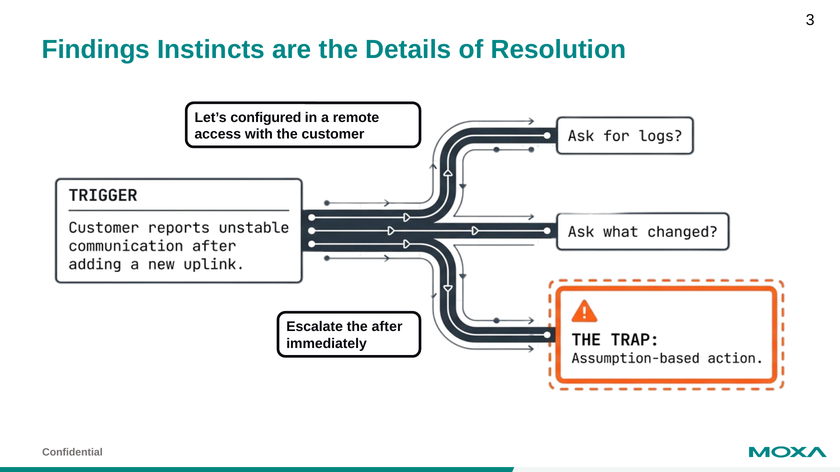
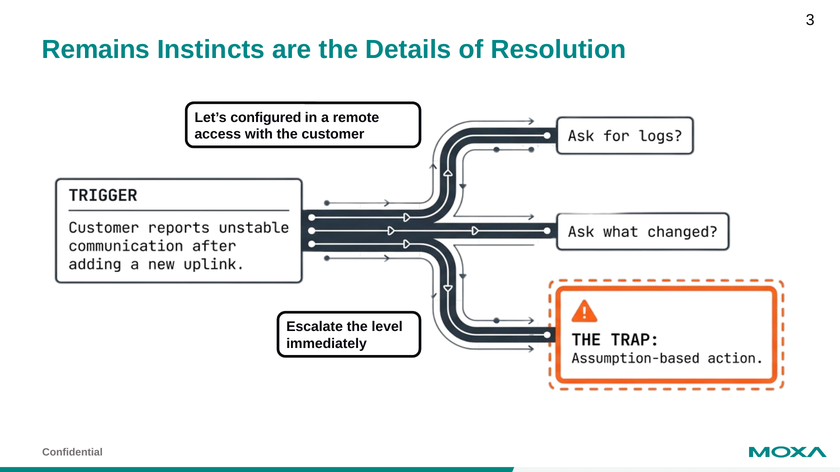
Findings: Findings -> Remains (96, 50)
after: after -> level (387, 327)
